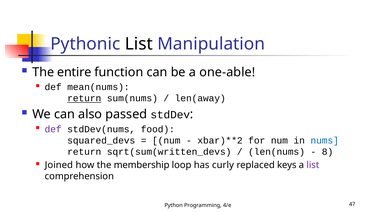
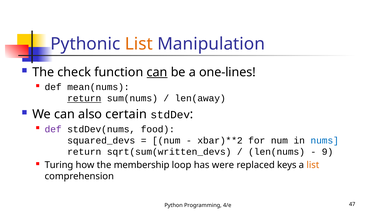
List colour: black -> orange (139, 44)
entire: entire -> check (74, 72)
can underline: none -> present (157, 72)
one-able: one-able -> one-lines (227, 72)
passed: passed -> certain (126, 114)
8: 8 -> 9 (328, 152)
Joined: Joined -> Turing (59, 165)
curly: curly -> were (223, 165)
list colour: purple -> orange (313, 165)
